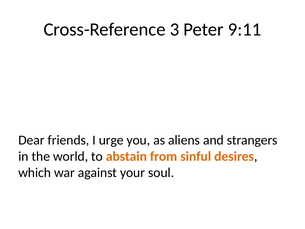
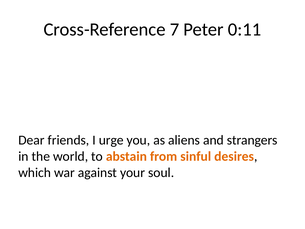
3: 3 -> 7 (174, 30)
9:11: 9:11 -> 0:11 (245, 30)
